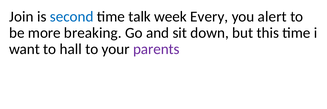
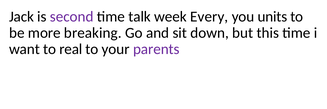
Join: Join -> Jack (22, 17)
second colour: blue -> purple (72, 17)
alert: alert -> units (272, 17)
hall: hall -> real (71, 49)
